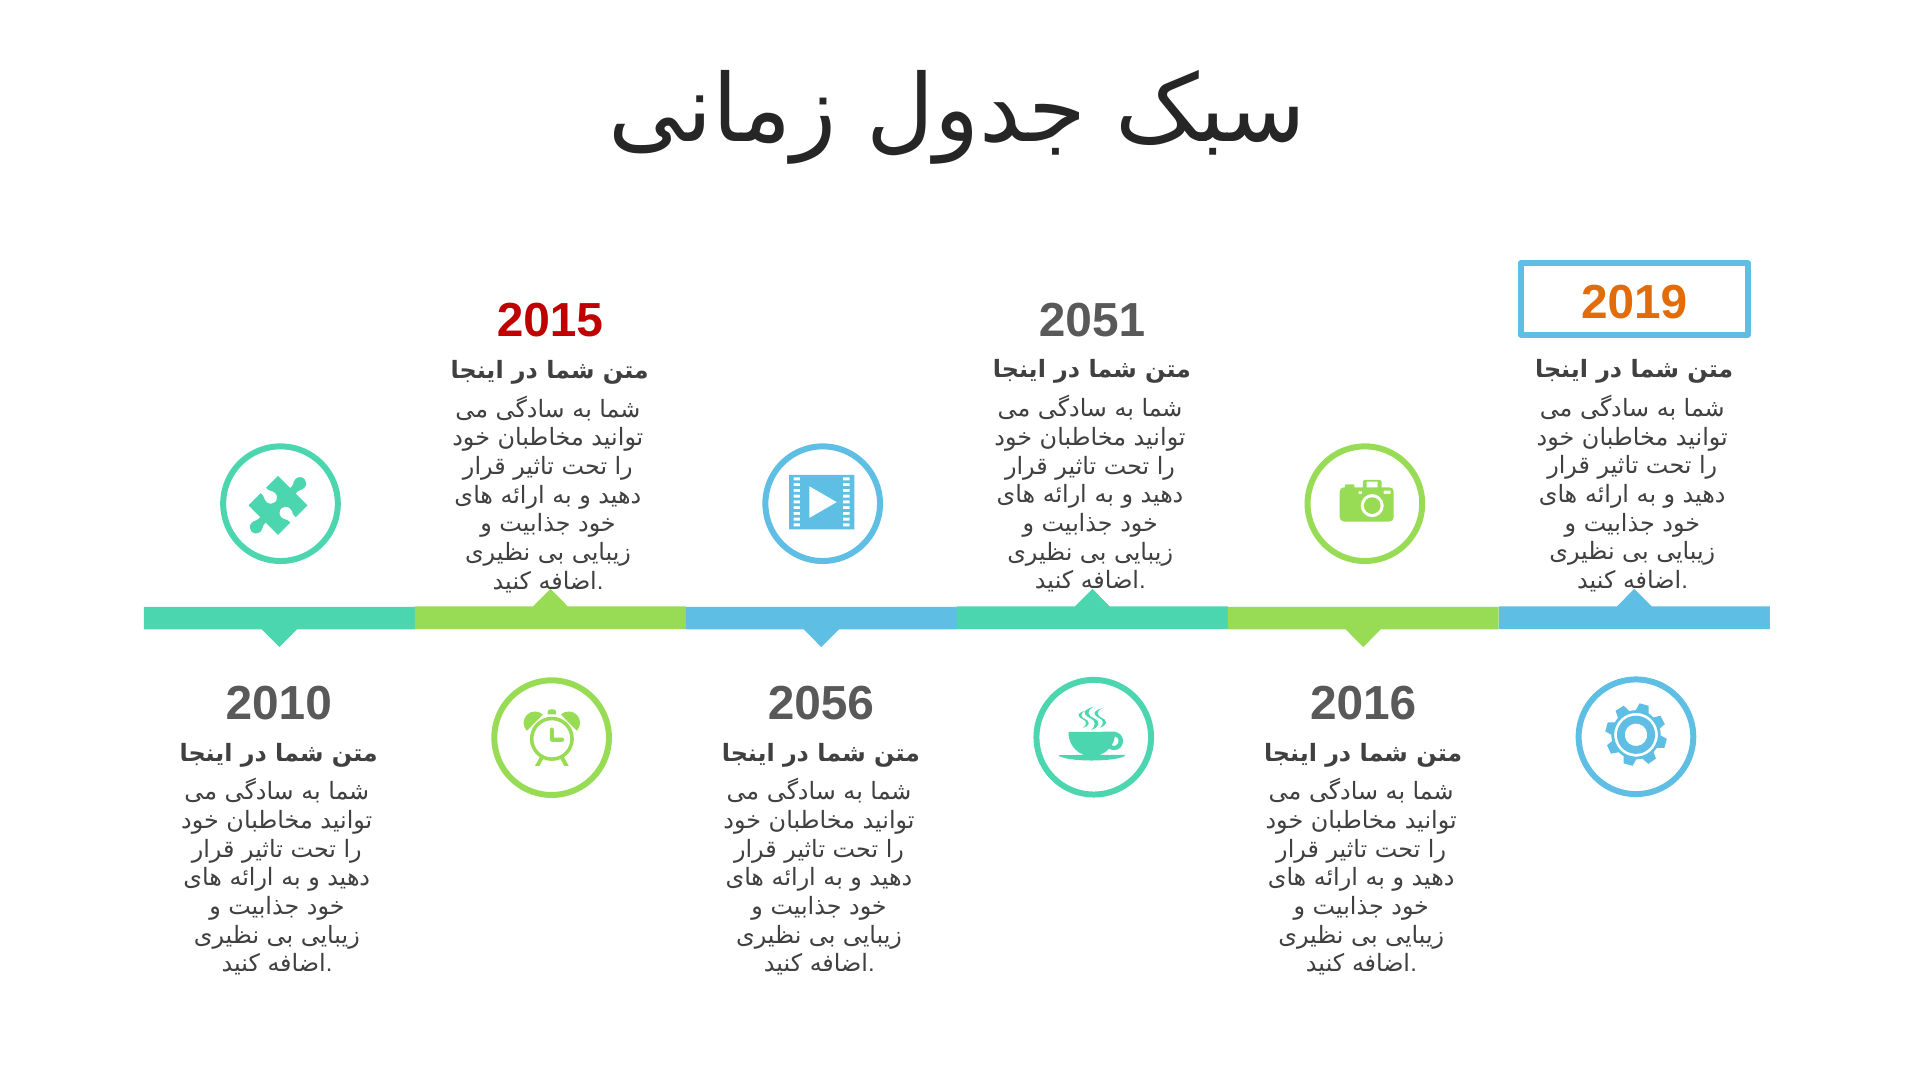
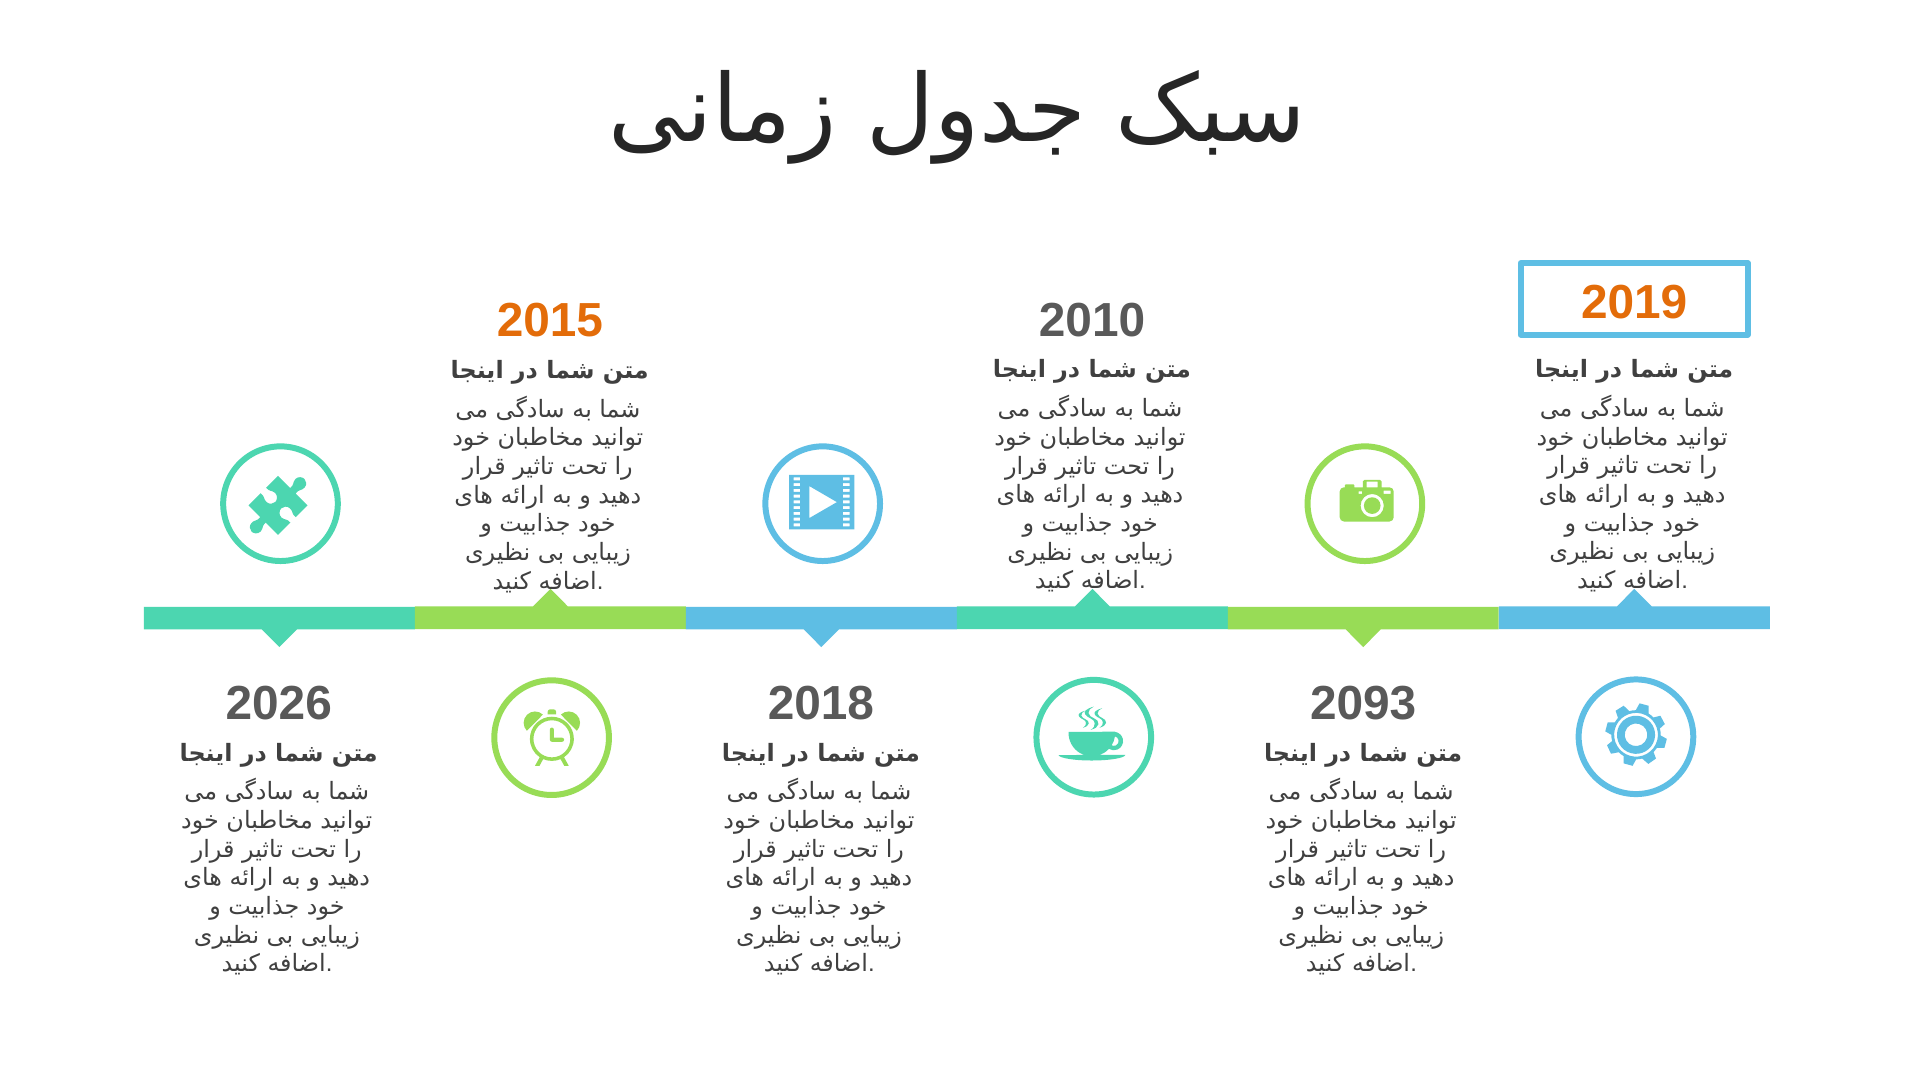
2051: 2051 -> 2010 (1092, 321)
2015 colour: red -> orange (550, 321)
2010: 2010 -> 2026 (279, 704)
2056: 2056 -> 2018 (821, 704)
2016: 2016 -> 2093 (1363, 704)
